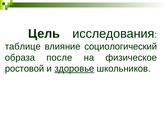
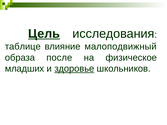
Цель underline: none -> present (44, 34)
социологический: социологический -> малоподвижный (121, 47)
ростовой: ростовой -> младших (25, 69)
